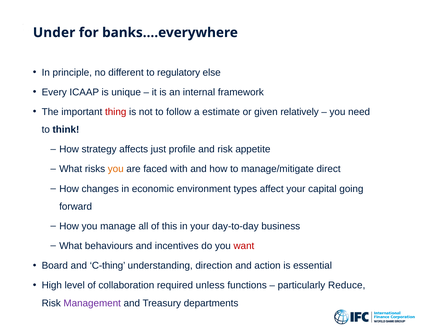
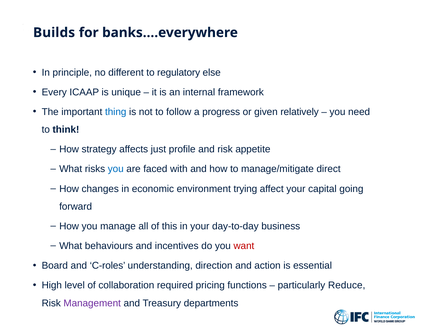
Under: Under -> Builds (54, 33)
thing colour: red -> blue (116, 112)
estimate: estimate -> progress (221, 112)
you colour: orange -> blue (116, 169)
types: types -> trying (245, 189)
C-thing: C-thing -> C-roles (108, 266)
unless: unless -> pricing (210, 285)
